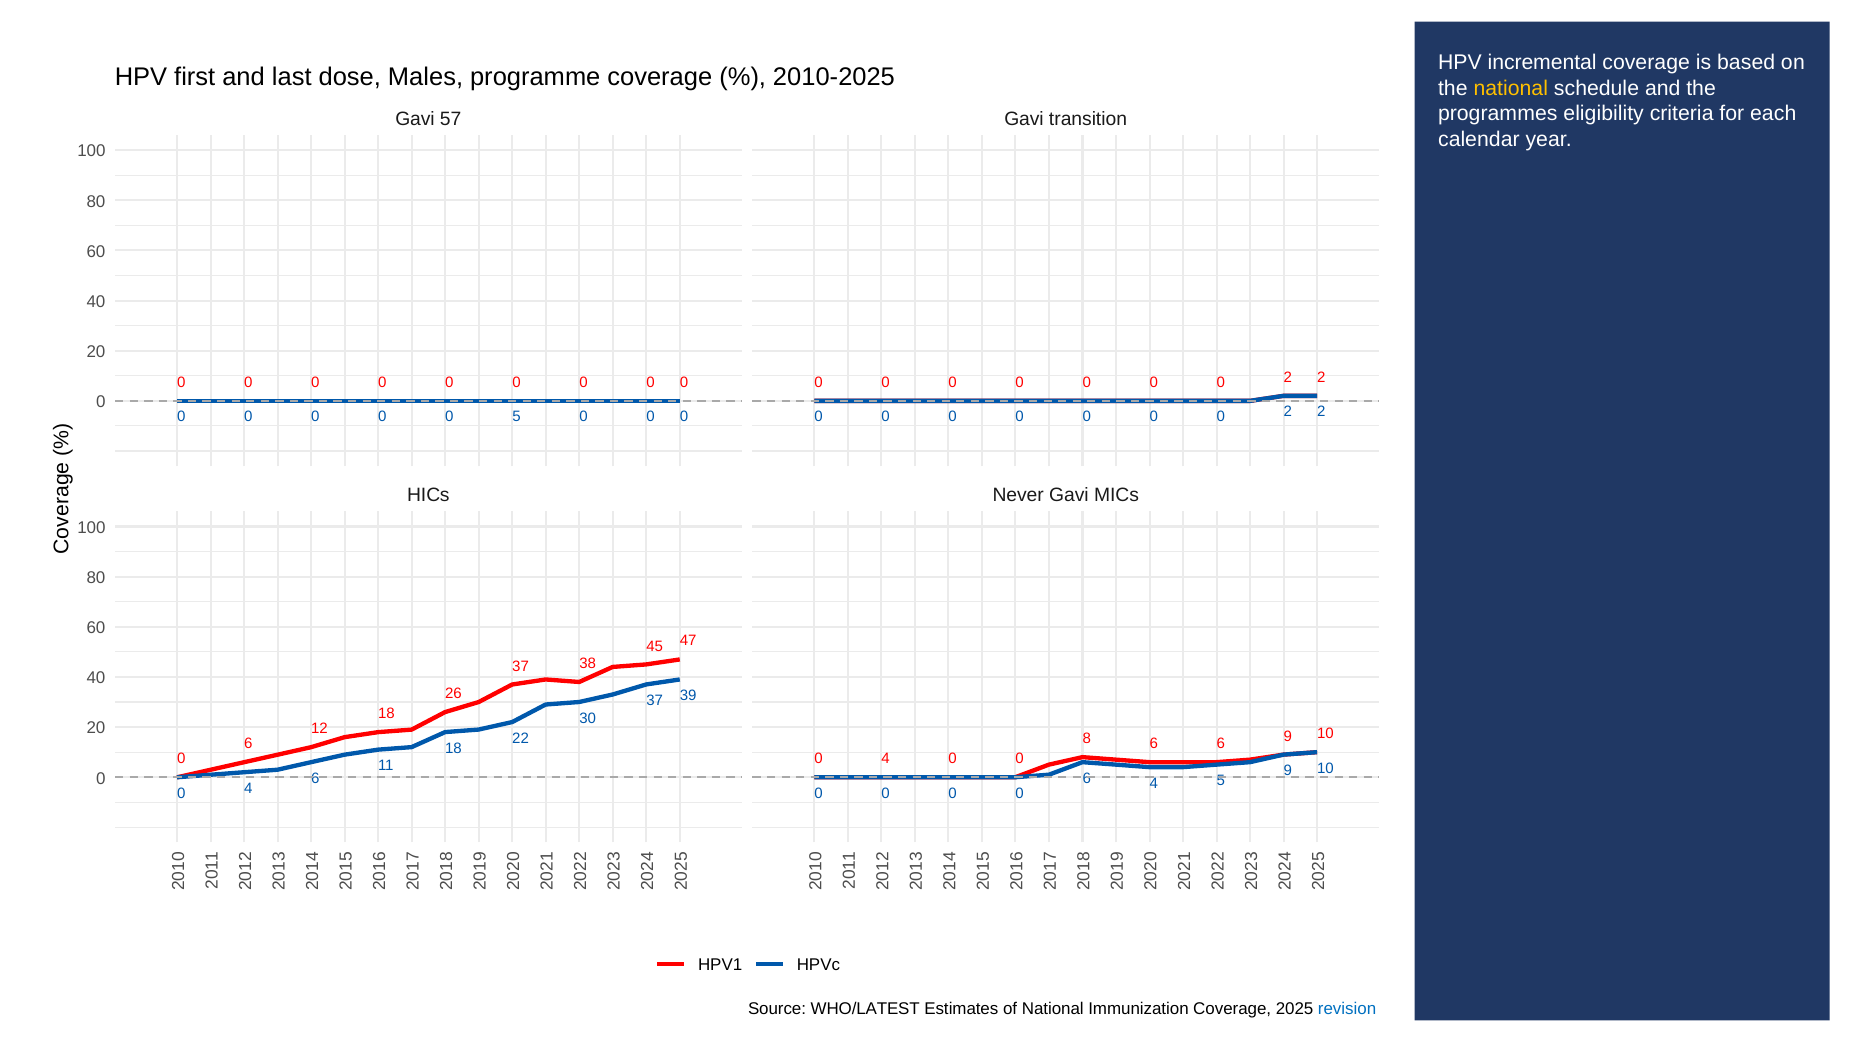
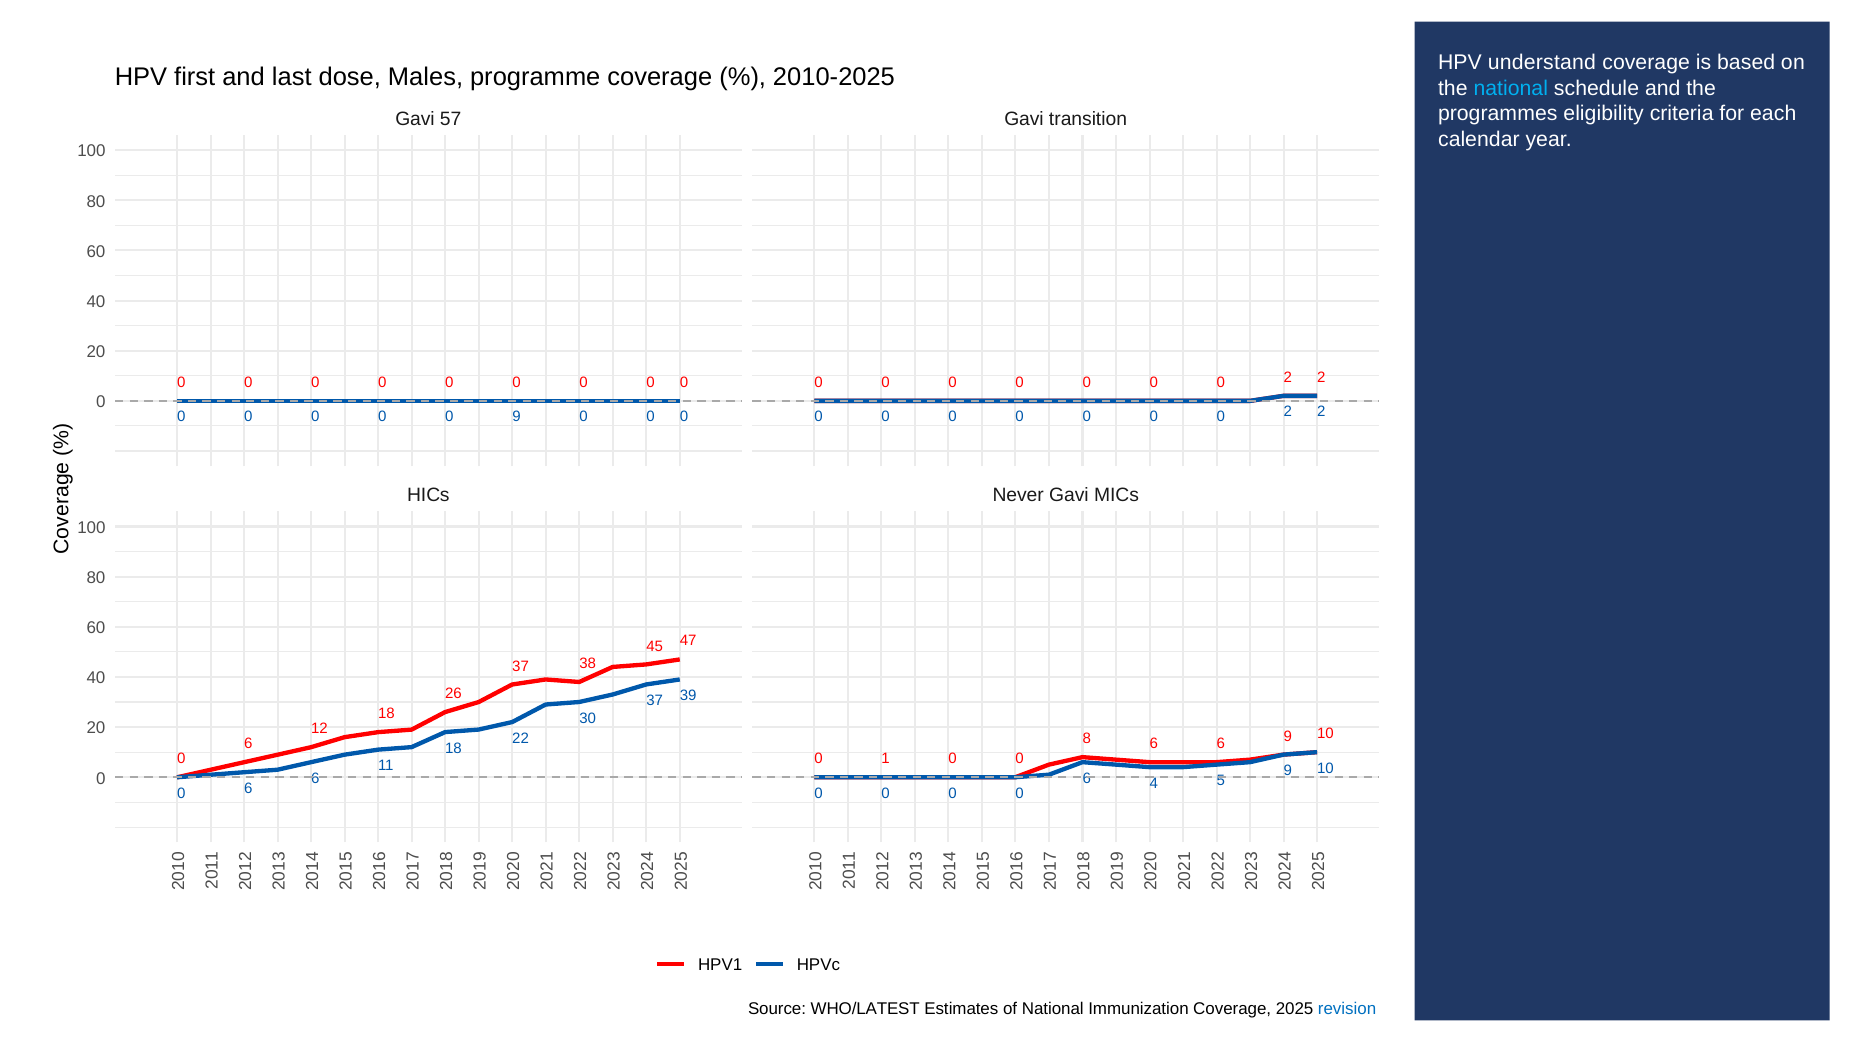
incremental: incremental -> understand (1542, 63)
national colour: yellow -> light blue (1511, 88)
0 5: 5 -> 9 (516, 417)
4: 4 -> 1 (886, 759)
4: 4 -> 6 (248, 789)
